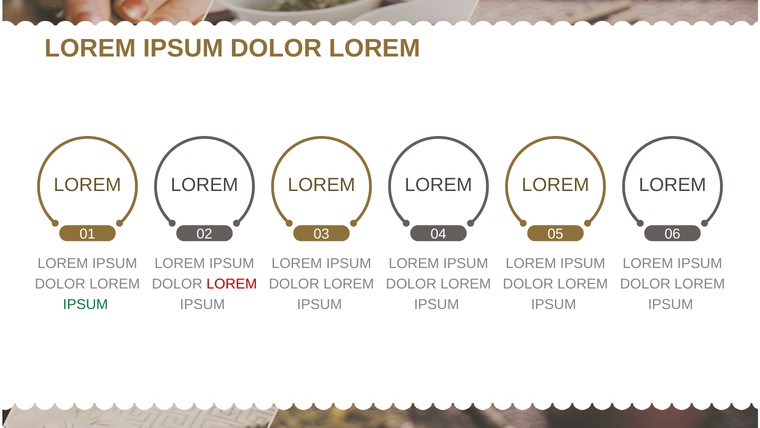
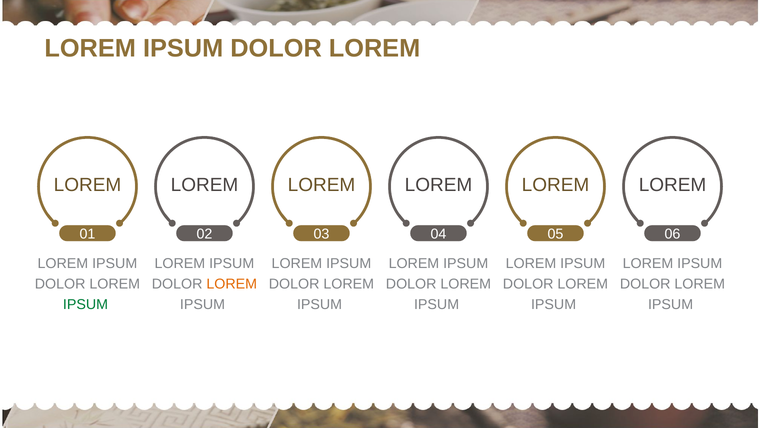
LOREM colour: red -> orange (232, 284)
